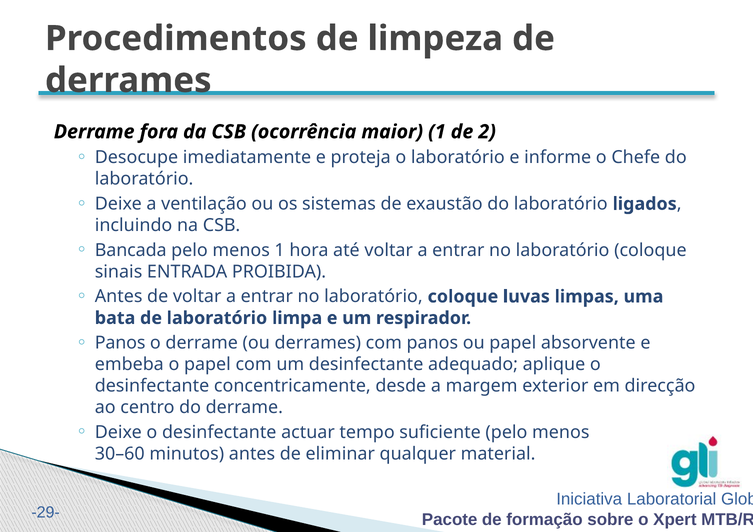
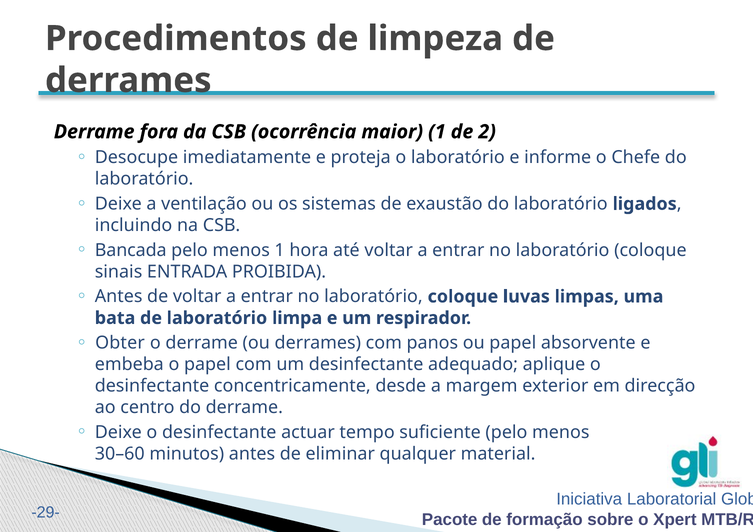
Panos: Panos -> Obter (120, 343)
